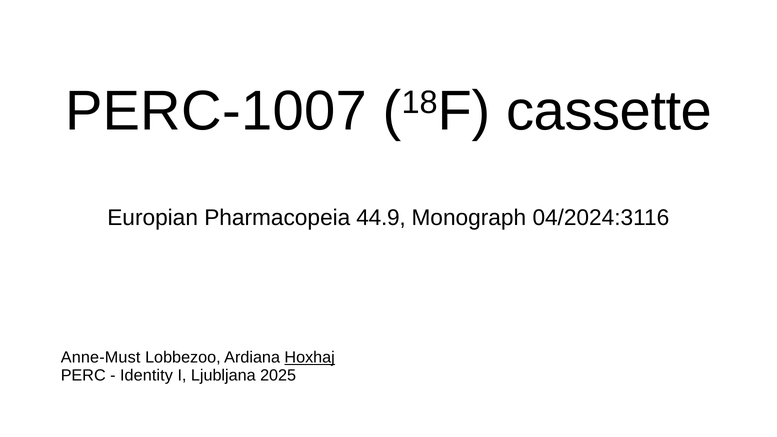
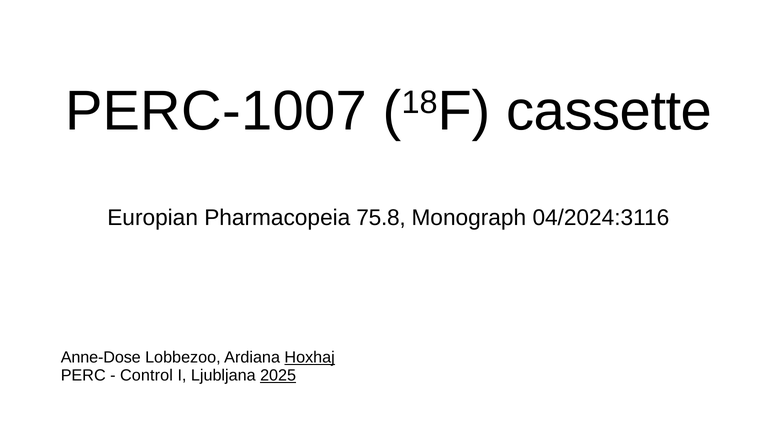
44.9: 44.9 -> 75.8 (381, 218)
Anne-Must: Anne-Must -> Anne-Dose (101, 358)
Identity: Identity -> Control (146, 376)
2025 underline: none -> present (278, 376)
